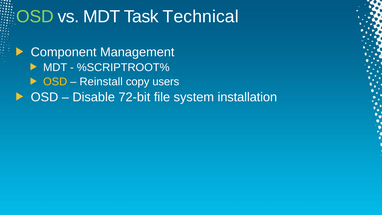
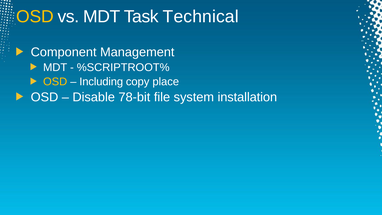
OSD colour: light green -> yellow (35, 17)
Reinstall: Reinstall -> Including (101, 82)
users: users -> place (166, 82)
72-bit: 72-bit -> 78-bit (134, 97)
